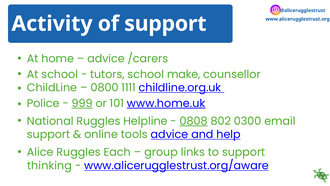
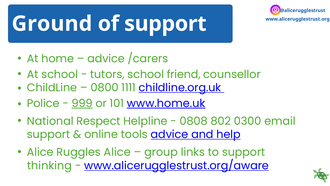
Activity: Activity -> Ground (52, 24)
make: make -> friend (184, 74)
National Ruggles: Ruggles -> Respect (98, 121)
0808 underline: present -> none (194, 121)
Ruggles Each: Each -> Alice (117, 152)
